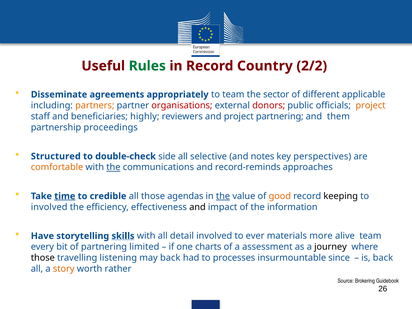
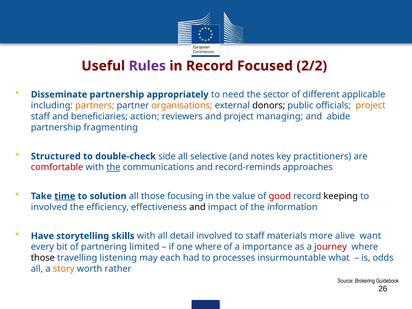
Rules colour: green -> purple (147, 66)
Country: Country -> Focused (265, 66)
Disseminate agreements: agreements -> partnership (117, 95)
to team: team -> need (233, 95)
organisations colour: red -> orange (182, 106)
donors colour: red -> black (269, 106)
highly: highly -> action (145, 116)
project partnering: partnering -> managing (280, 116)
them: them -> abide (339, 116)
proceedings: proceedings -> fragmenting (111, 127)
perspectives: perspectives -> practitioners (322, 156)
comfortable colour: orange -> red (57, 167)
credible: credible -> solution (108, 196)
agendas: agendas -> focusing (185, 196)
the underline: present -> none (223, 196)
good colour: orange -> red (280, 196)
skills underline: present -> none (123, 236)
to ever: ever -> staff (255, 236)
alive team: team -> want (370, 236)
one charts: charts -> where (208, 247)
assessment: assessment -> importance (267, 247)
journey colour: black -> red (330, 247)
may back: back -> each (170, 258)
since: since -> what (339, 258)
is back: back -> odds (383, 258)
